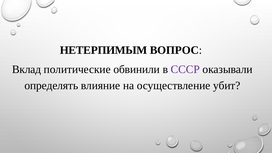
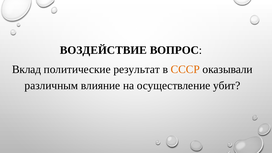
НЕТЕРПИМЫМ: НЕТЕРПИМЫМ -> ВОЗДЕЙСТВИЕ (103, 50)
обвинили: обвинили -> результат (137, 69)
СССР colour: purple -> orange (185, 69)
определять: определять -> различным (51, 86)
